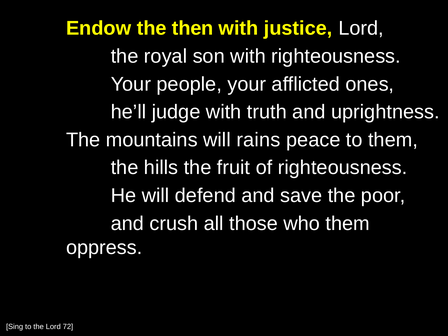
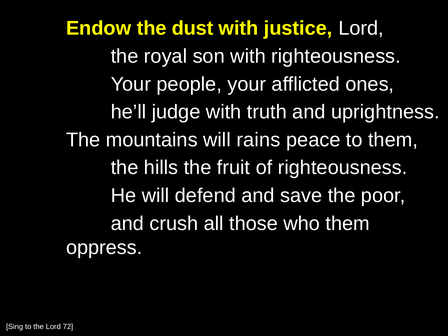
then: then -> dust (193, 28)
